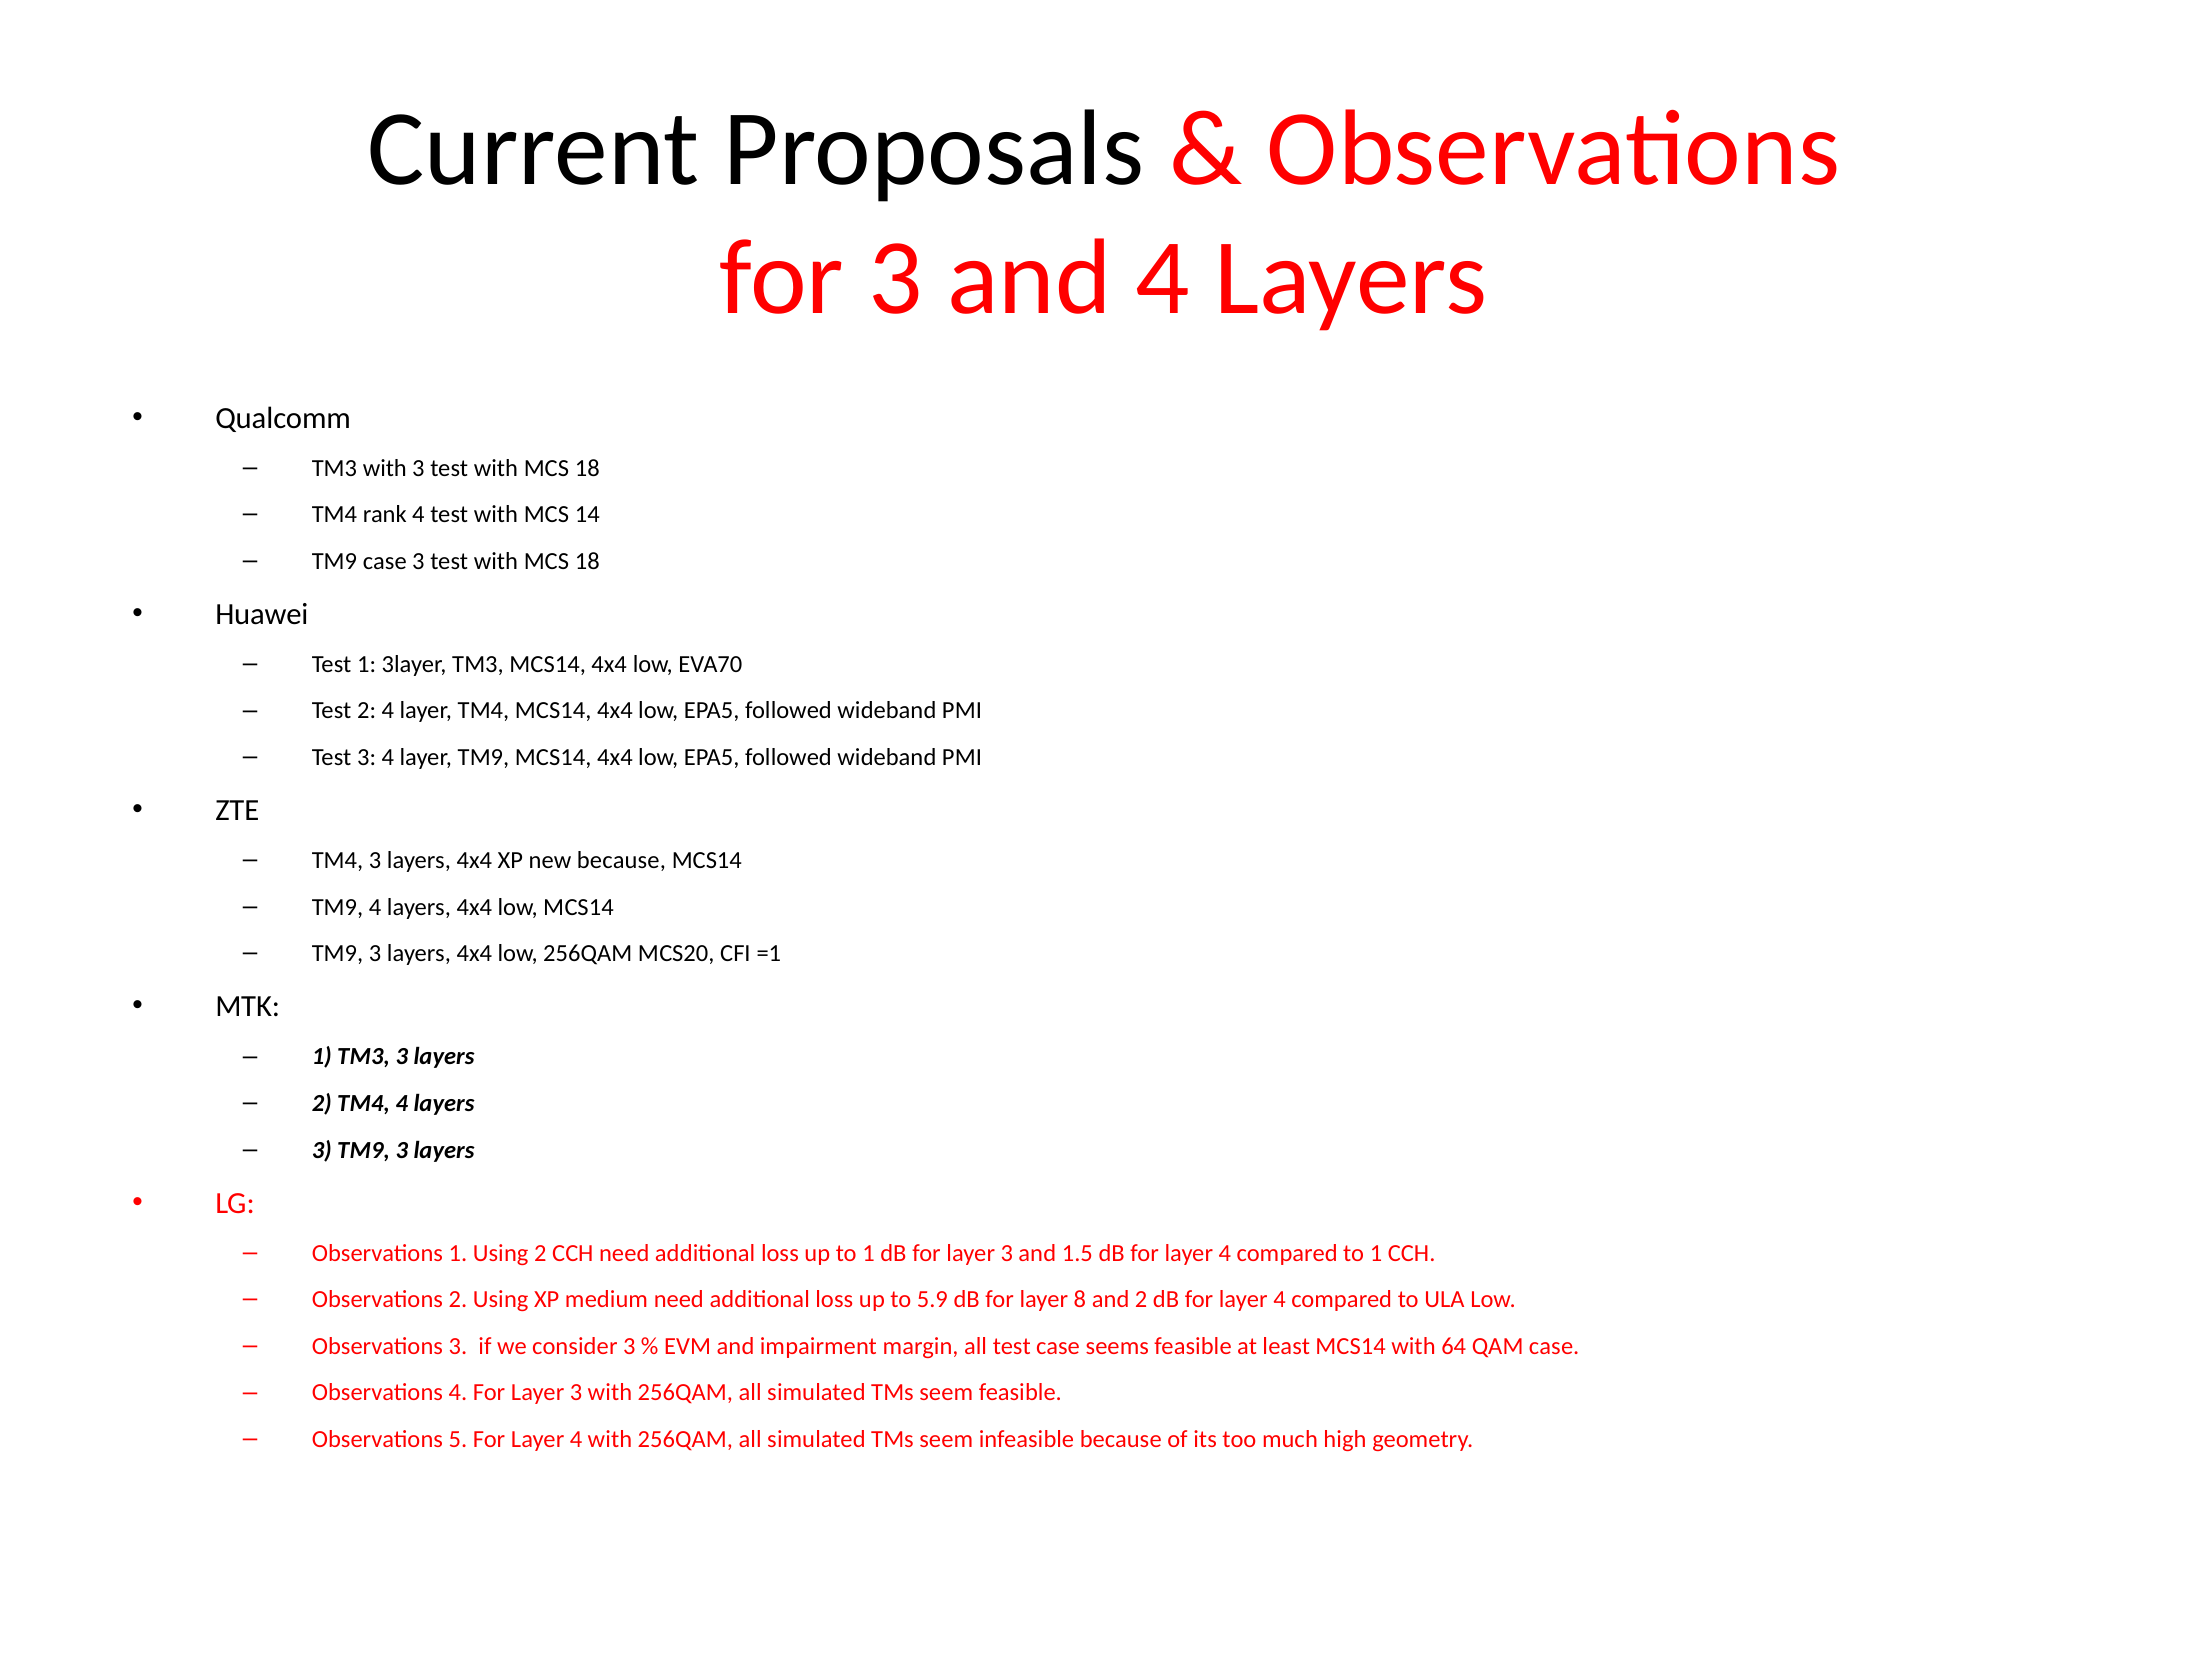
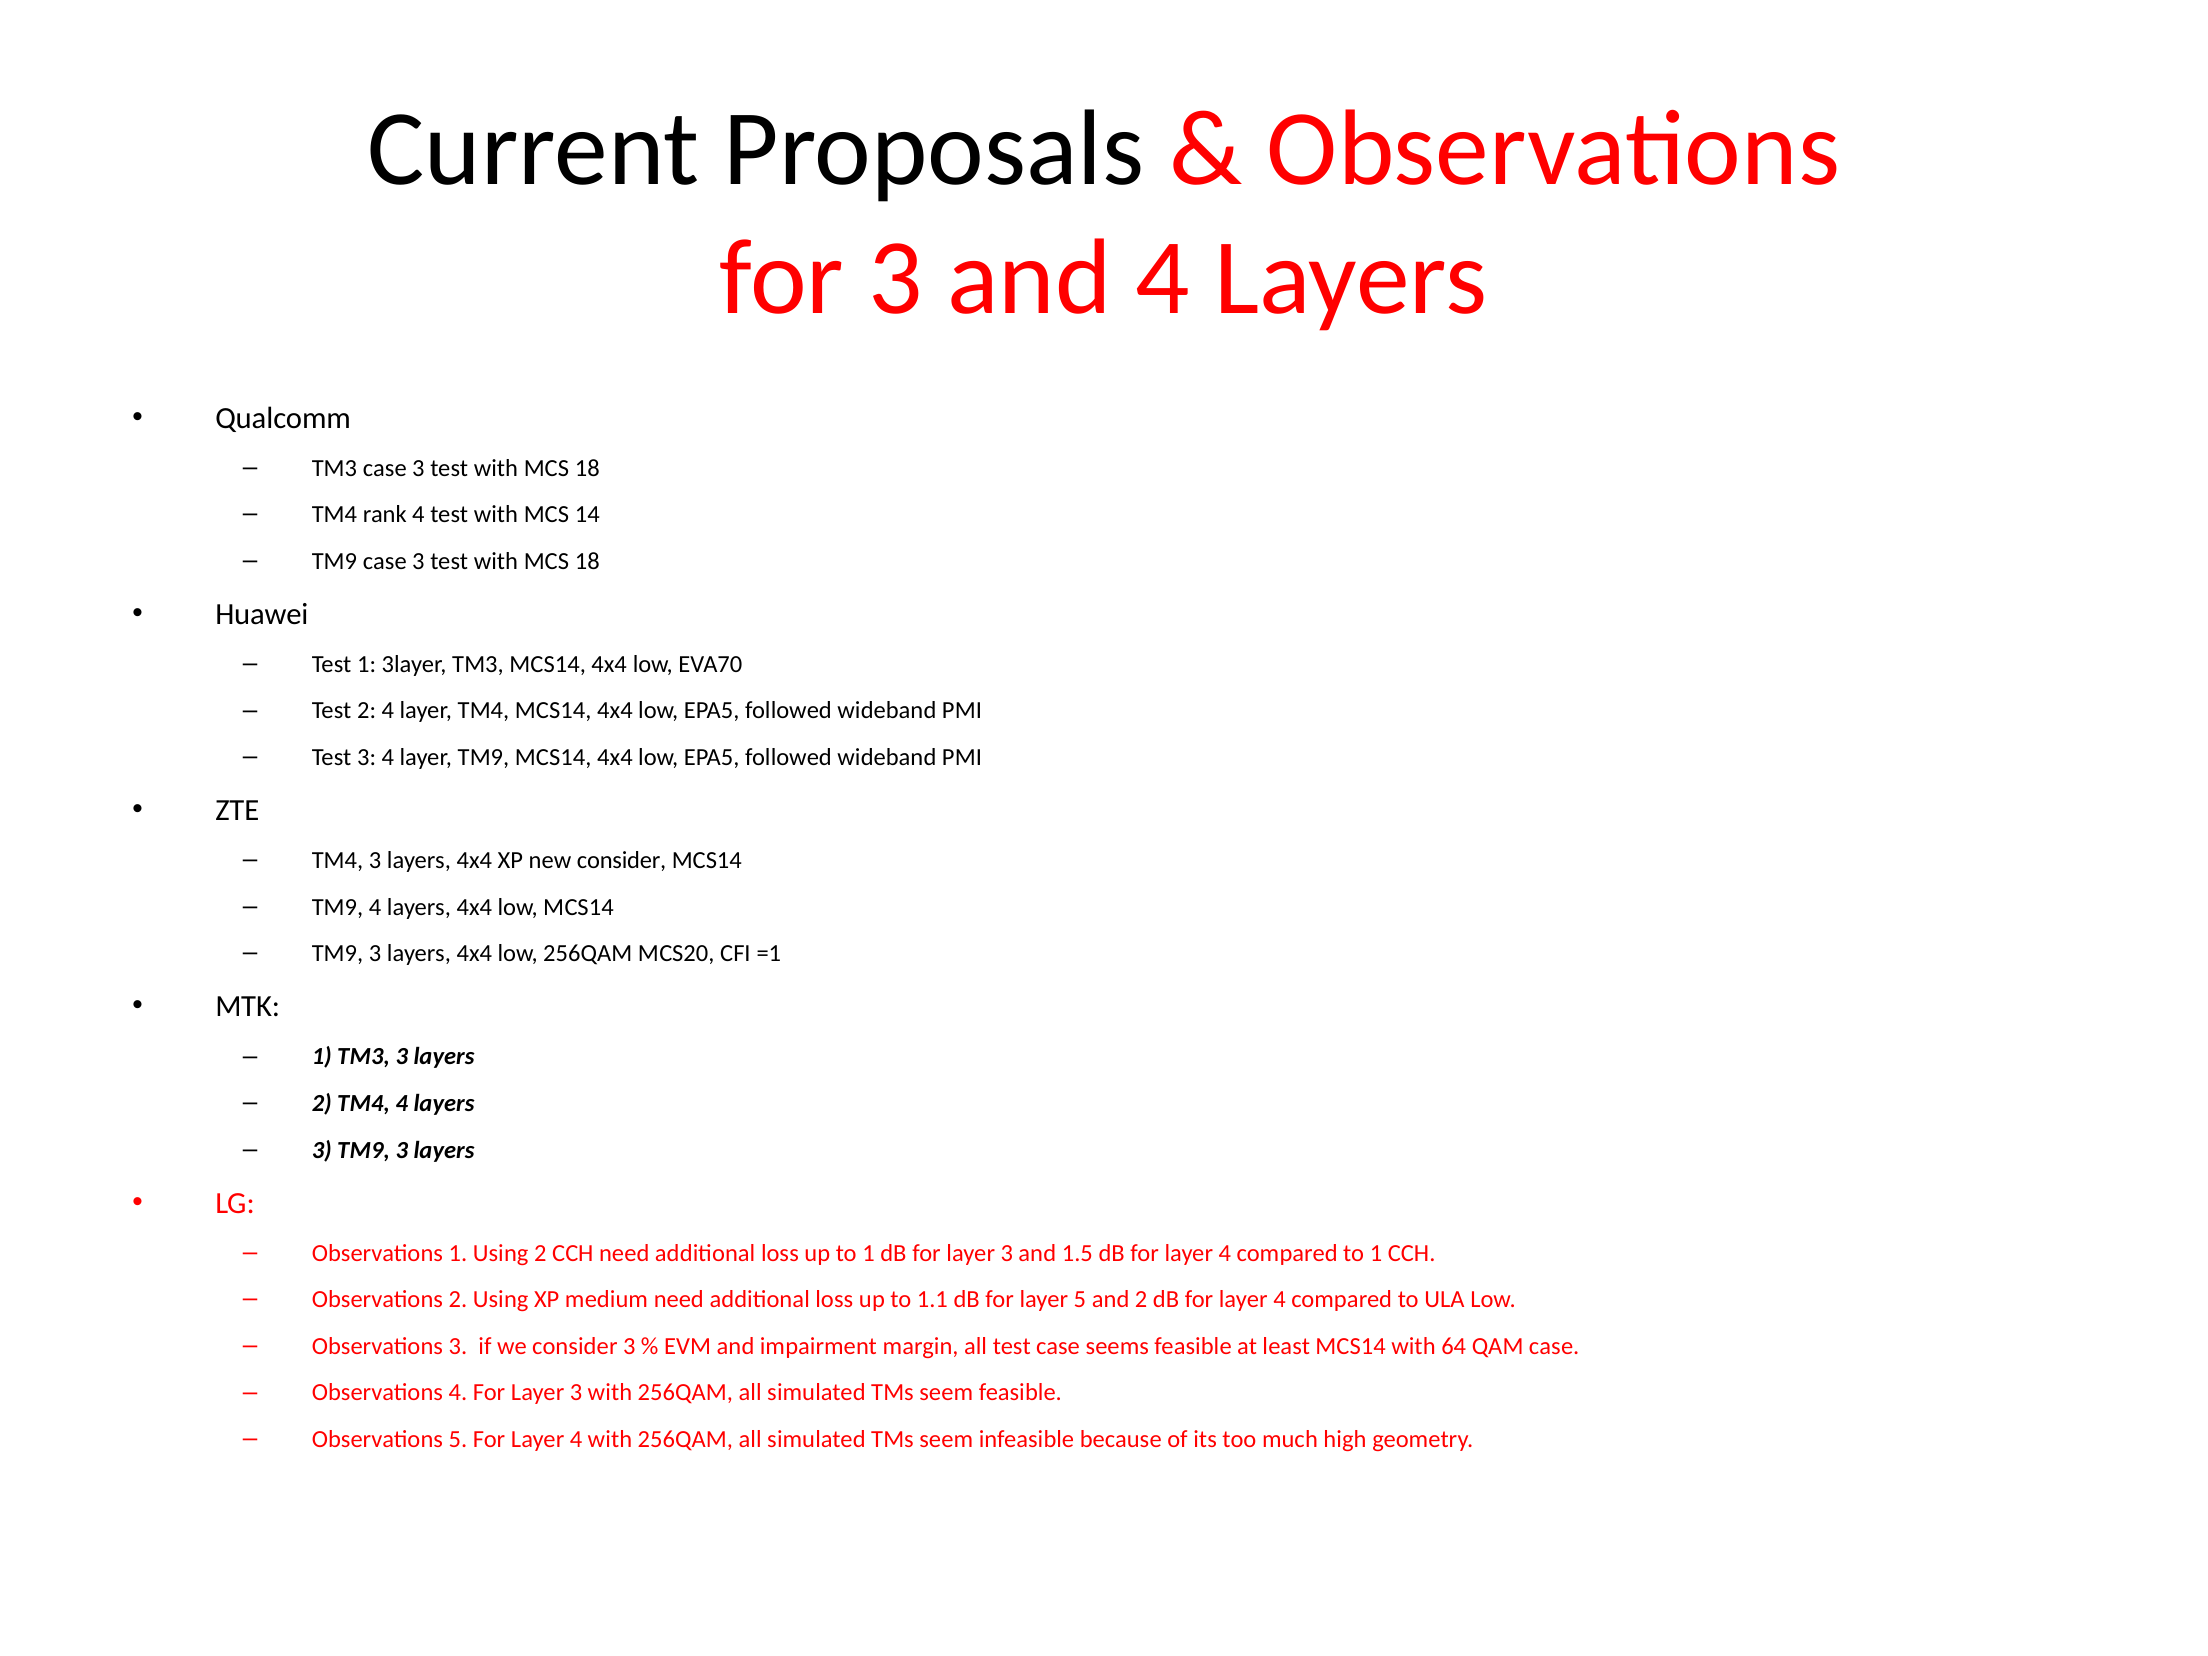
TM3 with: with -> case (385, 468)
new because: because -> consider (622, 861)
5.9: 5.9 -> 1.1 (932, 1300)
layer 8: 8 -> 5 (1080, 1300)
